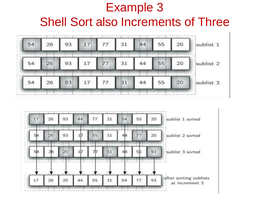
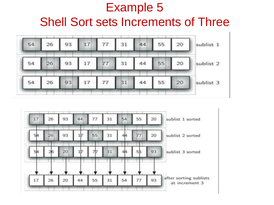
3: 3 -> 5 (160, 7)
also: also -> sets (107, 22)
